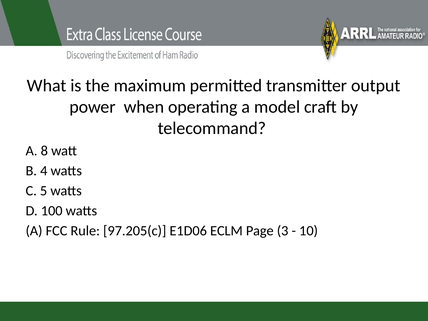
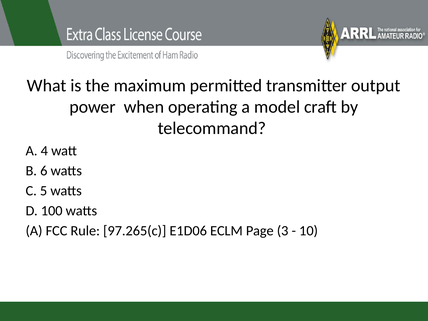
8: 8 -> 4 (44, 151)
4: 4 -> 6 (44, 171)
97.205(c: 97.205(c -> 97.265(c (135, 231)
